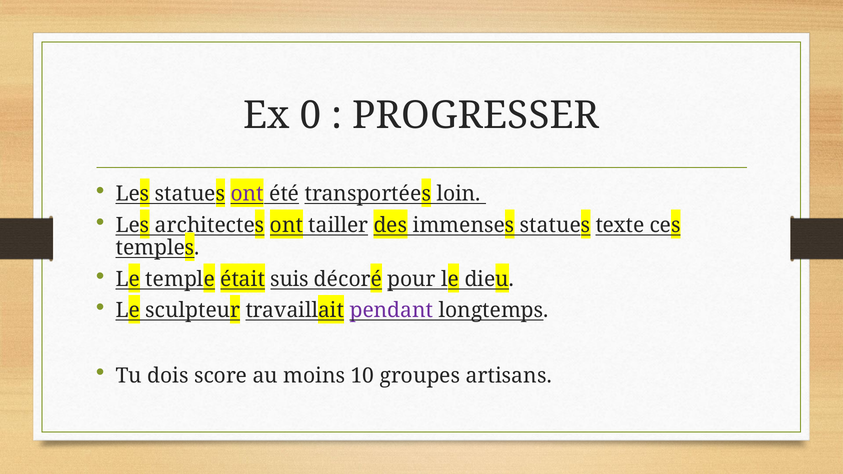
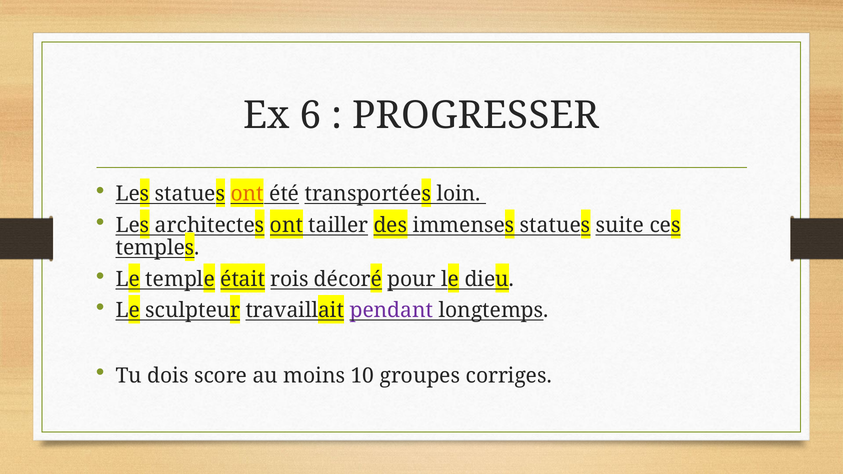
0: 0 -> 6 (311, 116)
ont colour: purple -> orange (247, 194)
texte: texte -> suite (620, 225)
suis: suis -> rois (290, 279)
artisans: artisans -> corriges (509, 376)
